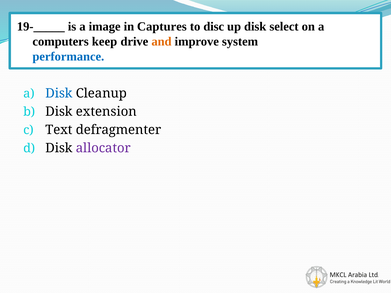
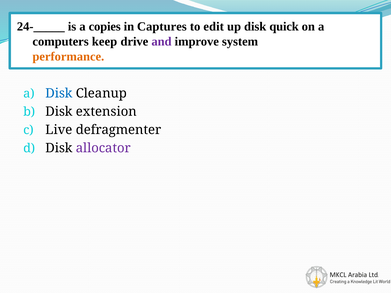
19-_____: 19-_____ -> 24-_____ (41, 27)
image: image -> copies (105, 27)
disc: disc -> edit (214, 27)
select: select -> quick (284, 27)
and colour: orange -> purple (162, 42)
performance colour: blue -> orange (68, 57)
Text: Text -> Live (59, 130)
